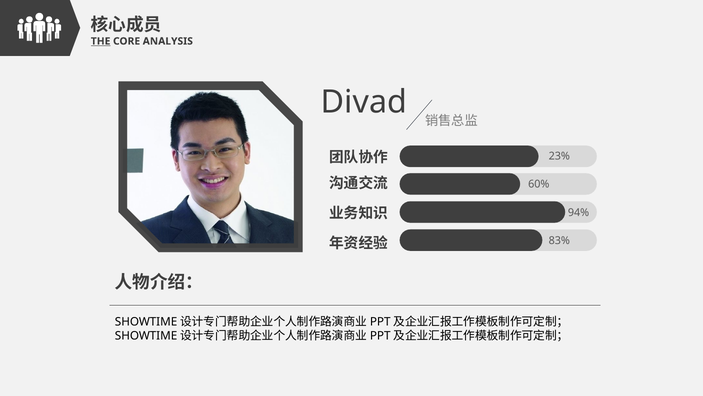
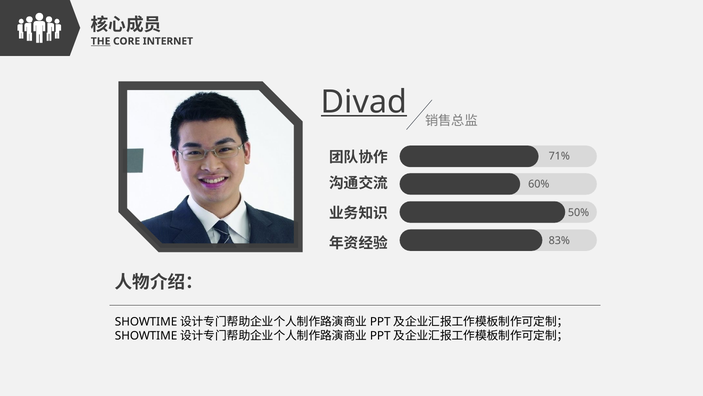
ANALYSIS: ANALYSIS -> INTERNET (168, 41)
Divad underline: none -> present (364, 102)
23%: 23% -> 71% (559, 156)
94%: 94% -> 50% (579, 212)
